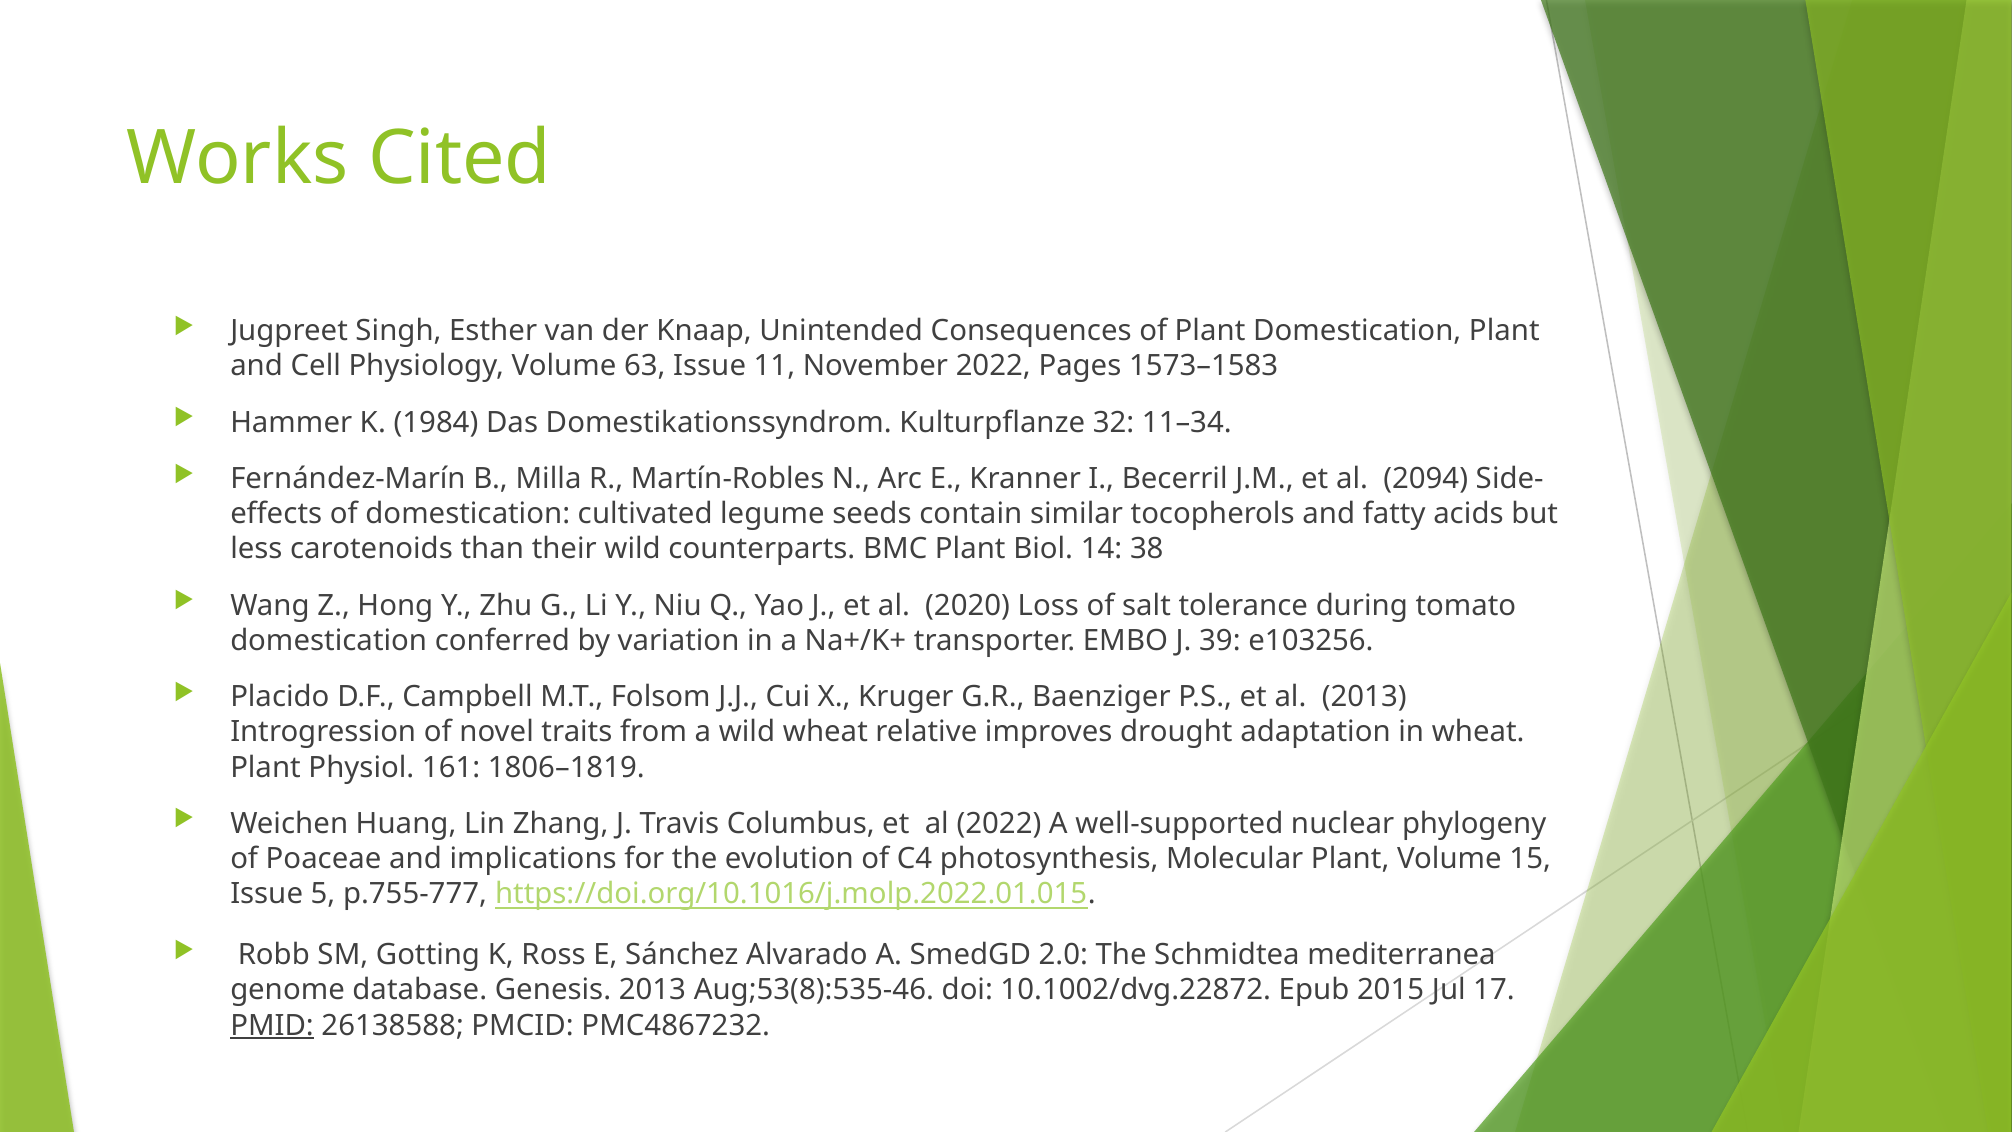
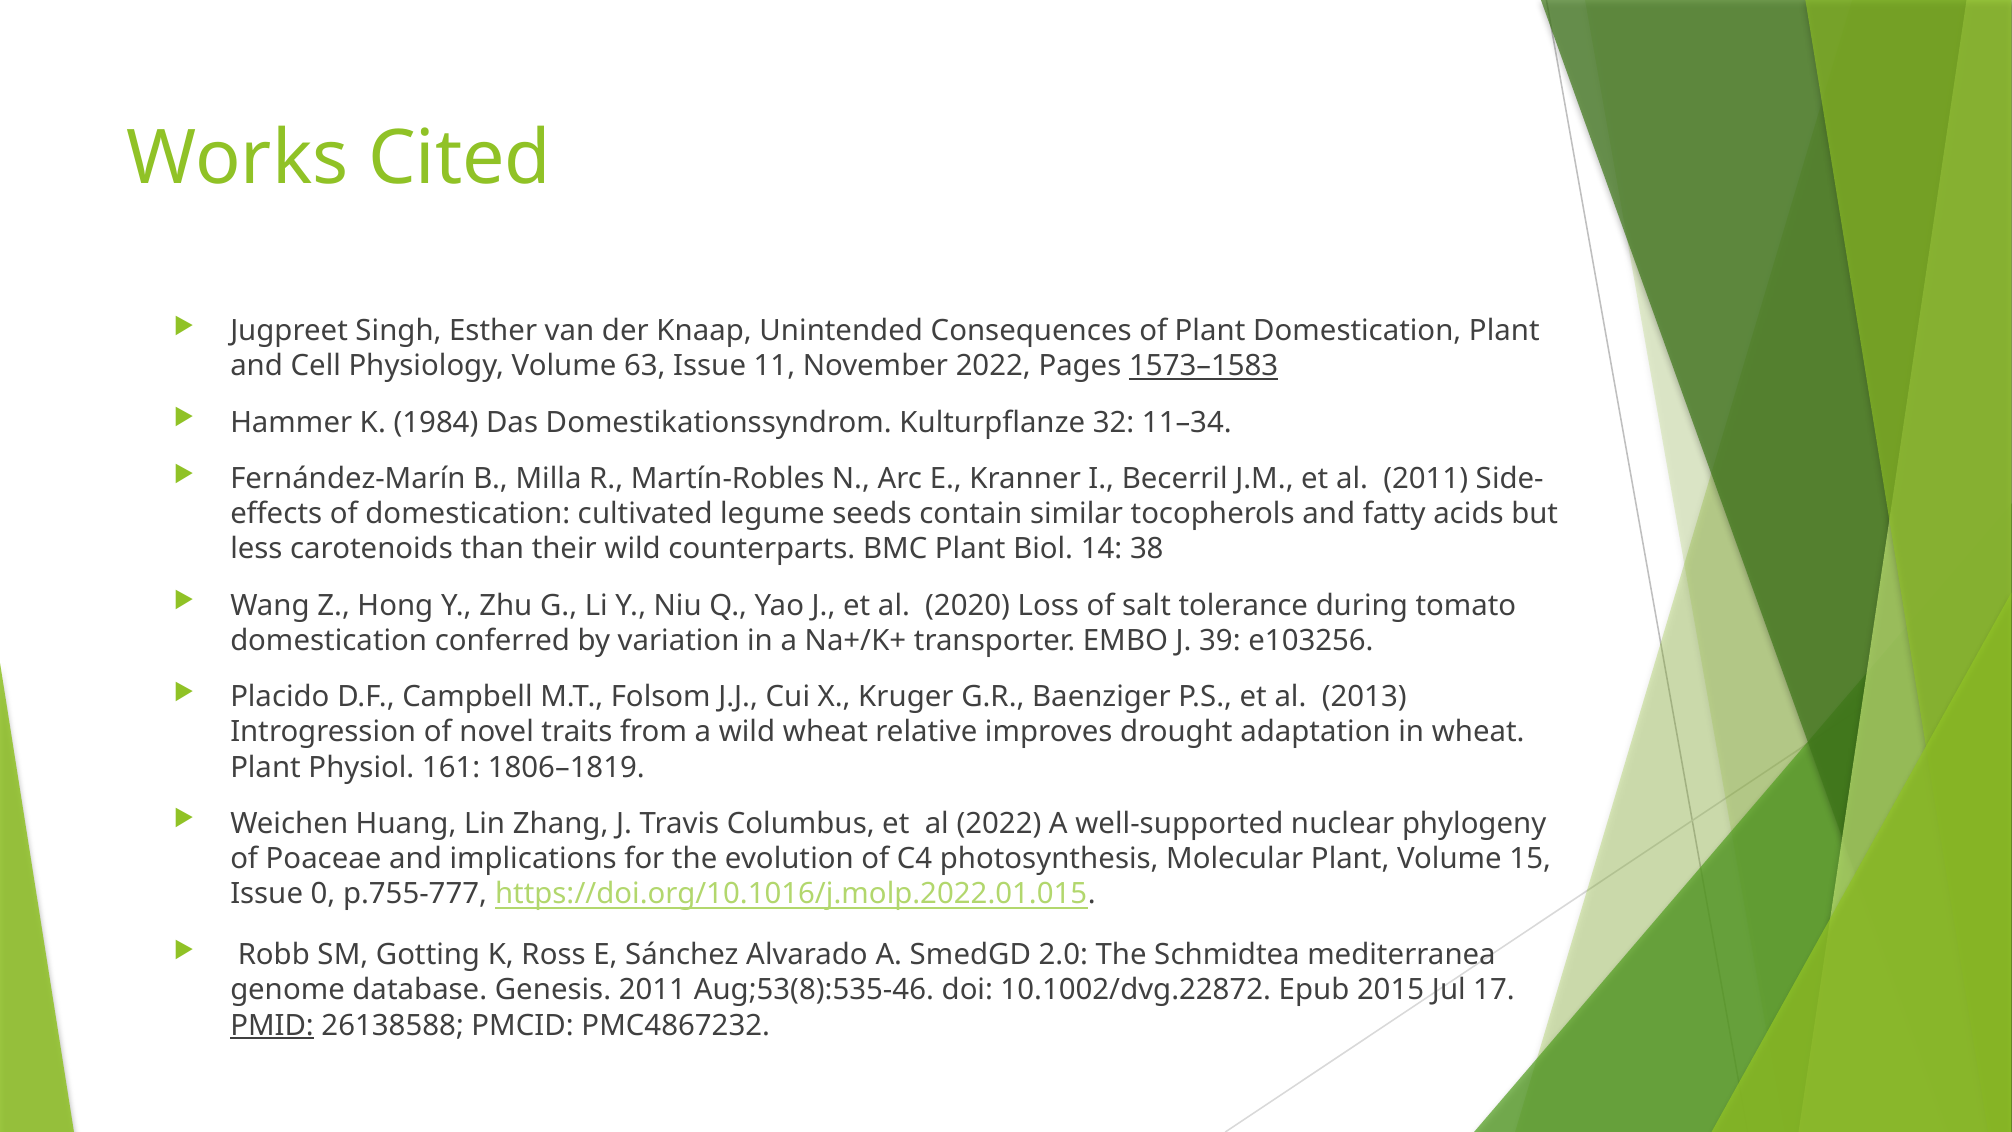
1573–1583 underline: none -> present (1204, 366)
al 2094: 2094 -> 2011 (1426, 479)
5: 5 -> 0 (323, 894)
Genesis 2013: 2013 -> 2011 (652, 990)
